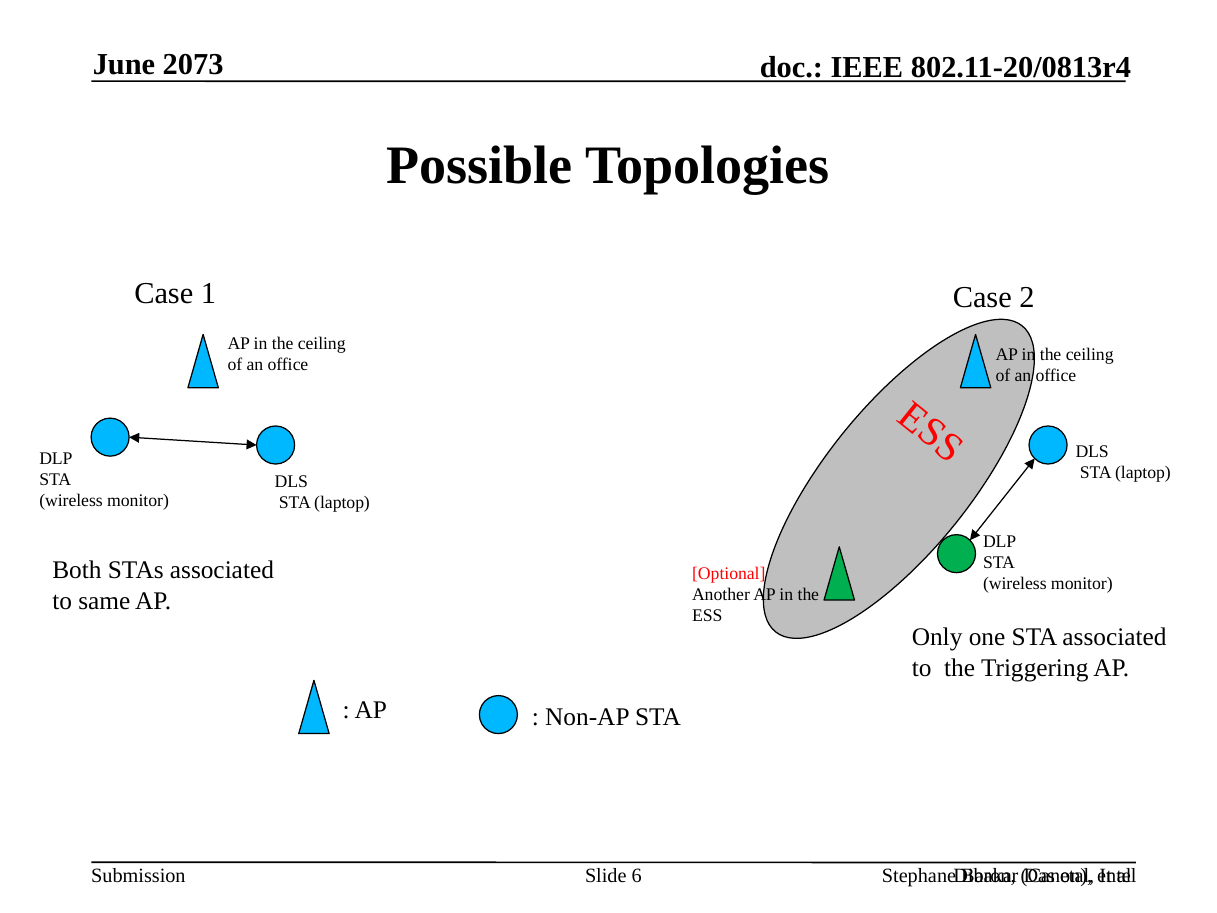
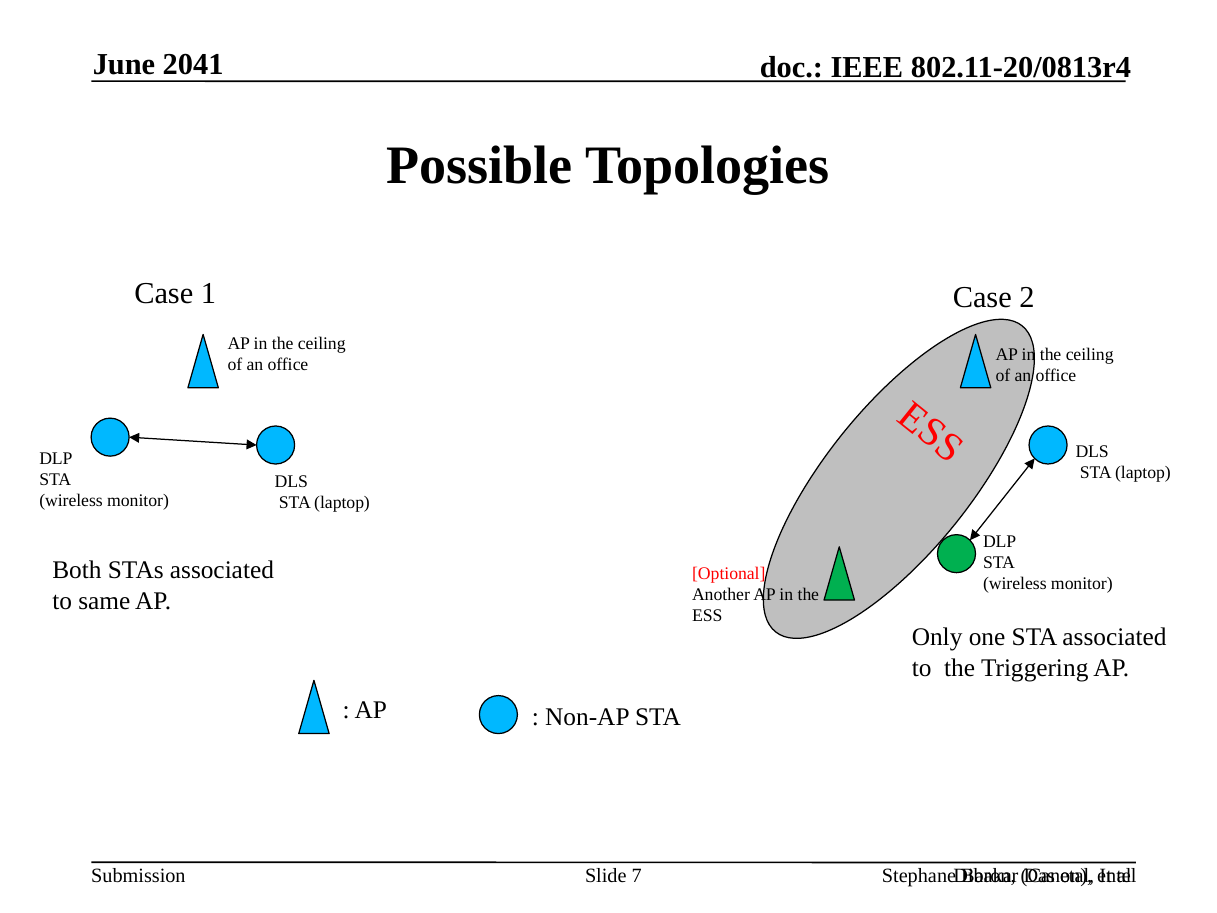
2073: 2073 -> 2041 (193, 65)
6: 6 -> 7 (637, 875)
